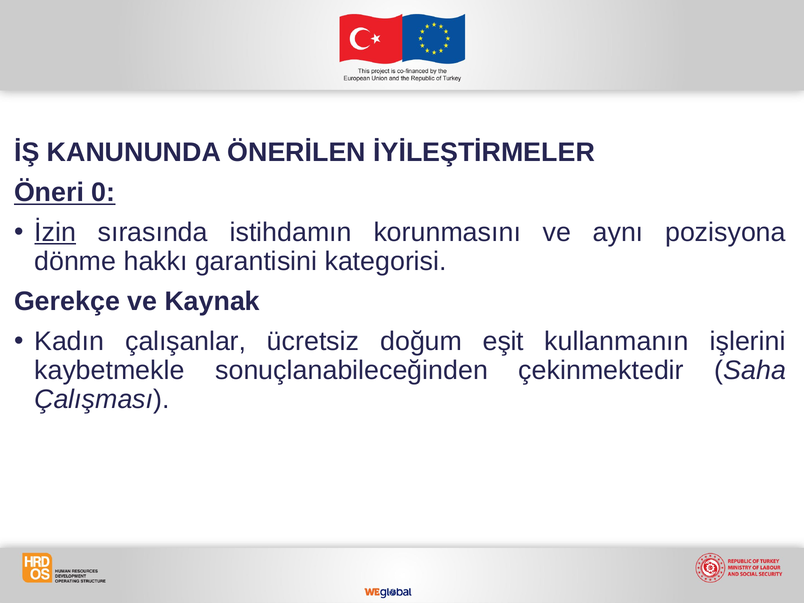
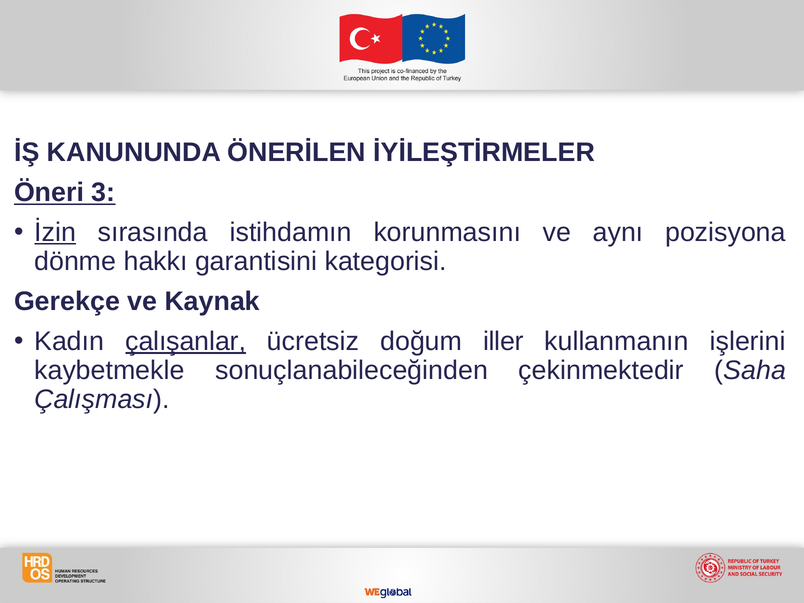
0: 0 -> 3 (103, 192)
çalışanlar underline: none -> present (186, 342)
eşit: eşit -> iller (503, 342)
